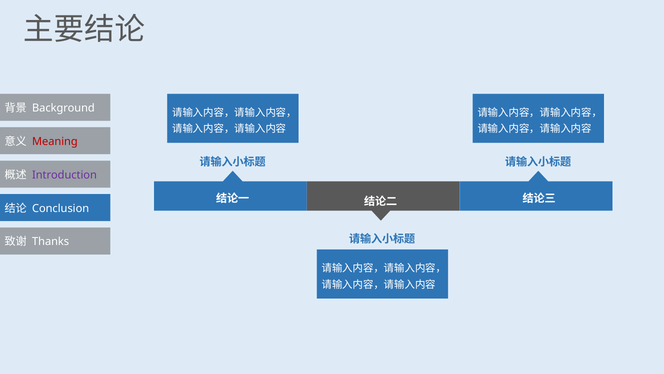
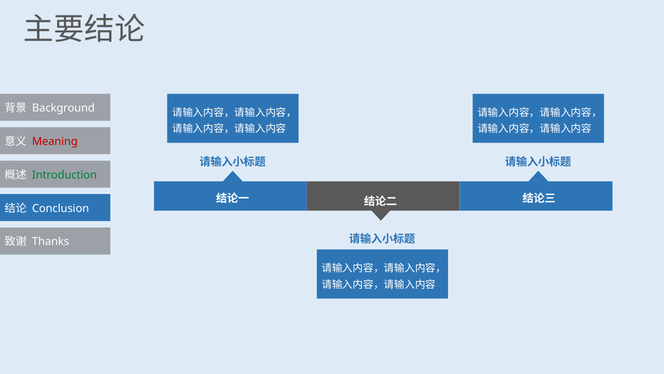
Introduction colour: purple -> green (64, 175)
